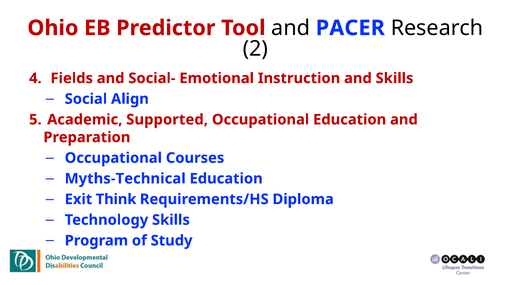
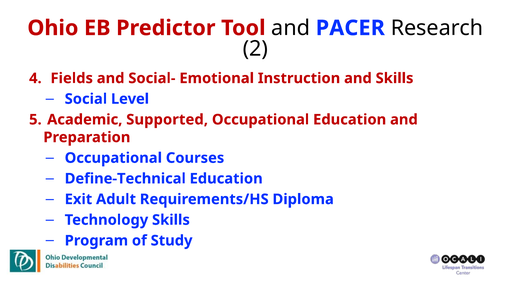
Align: Align -> Level (130, 99)
Myths-Technical: Myths-Technical -> Define-Technical (125, 178)
Think: Think -> Adult (116, 199)
